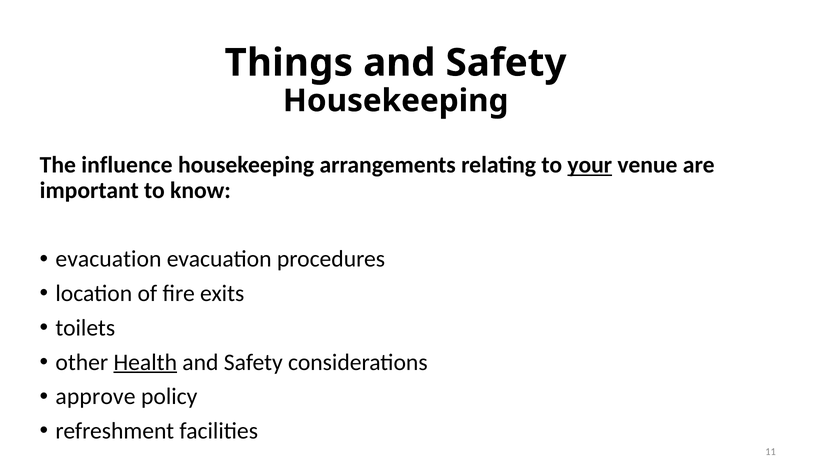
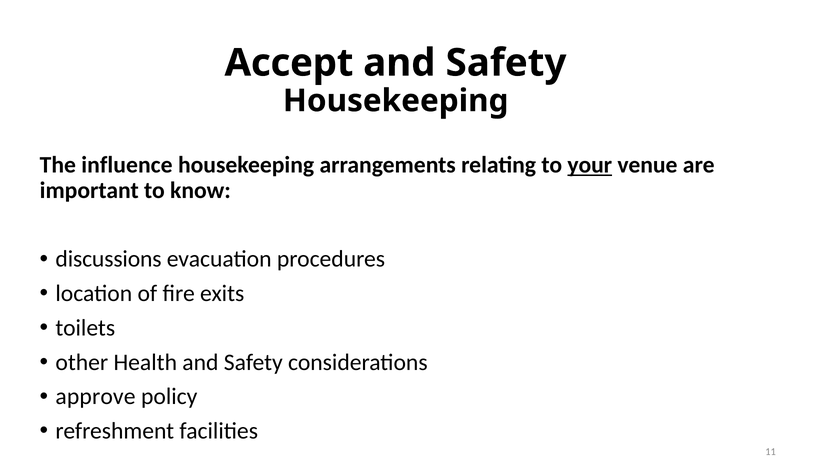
Things: Things -> Accept (289, 63)
evacuation: evacuation -> discussions (109, 259)
Health underline: present -> none (145, 362)
